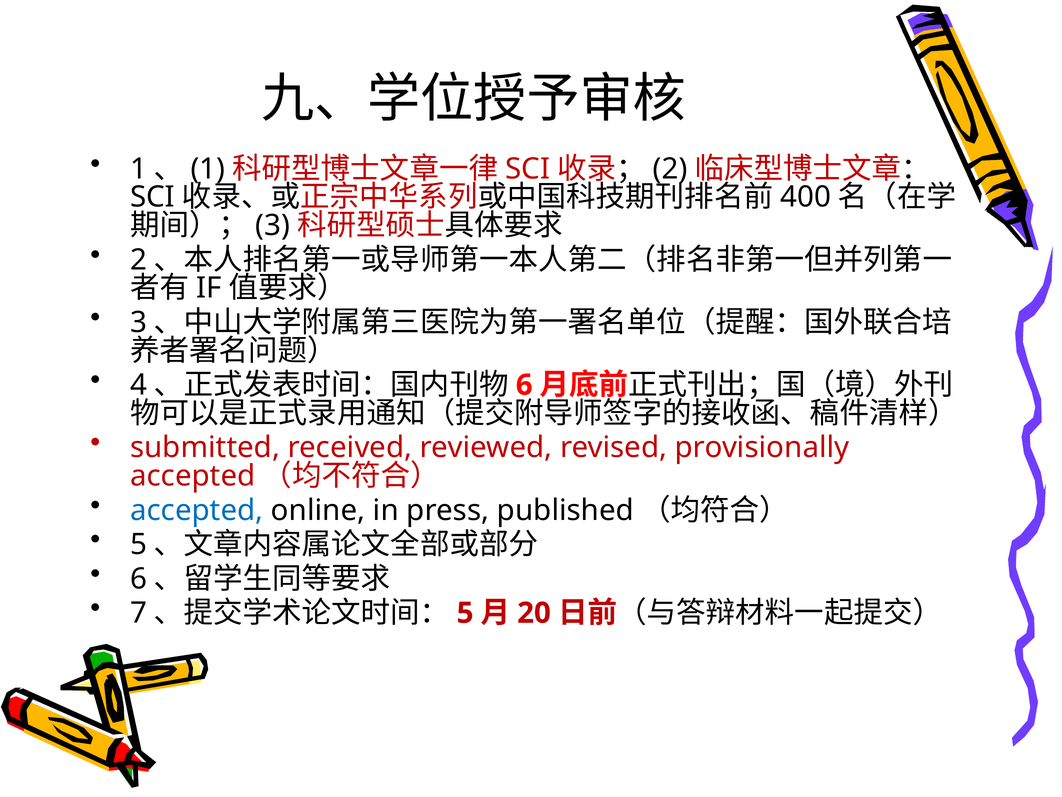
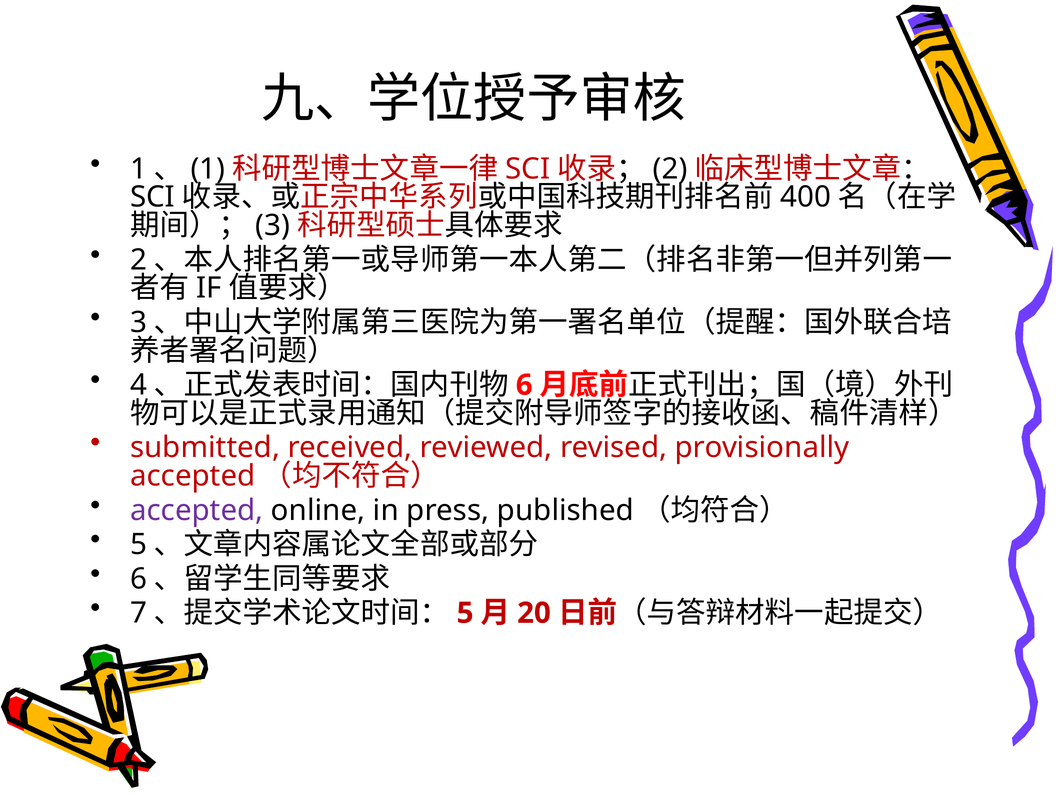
accepted colour: blue -> purple (197, 510)
